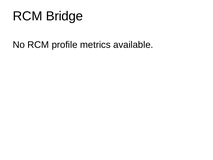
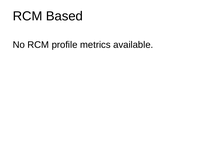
Bridge: Bridge -> Based (64, 16)
